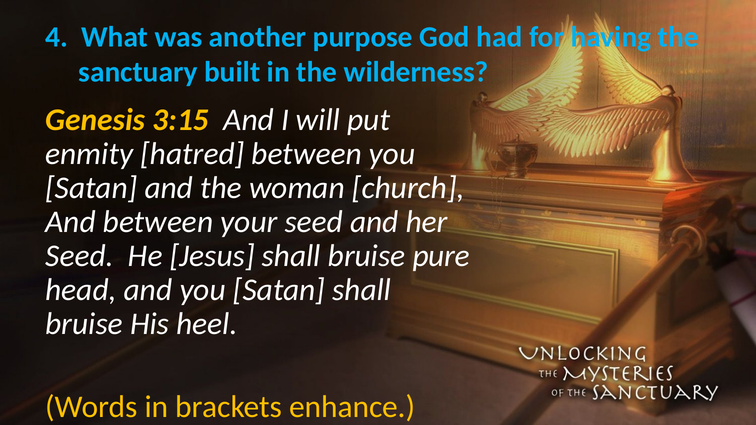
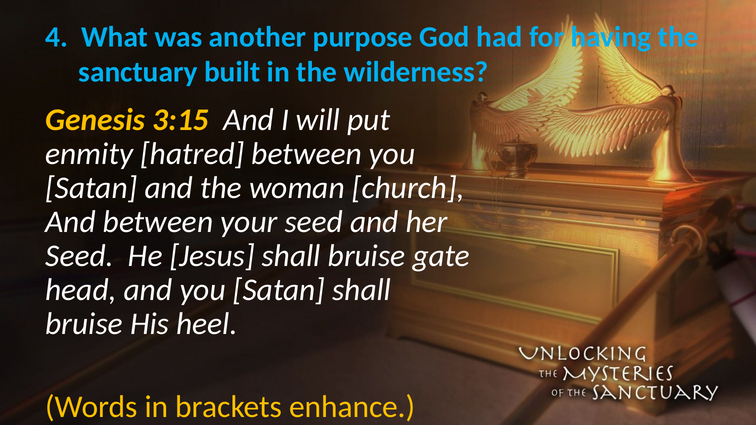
pure: pure -> gate (441, 256)
